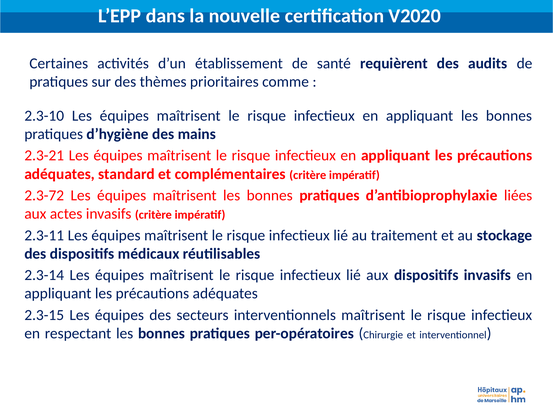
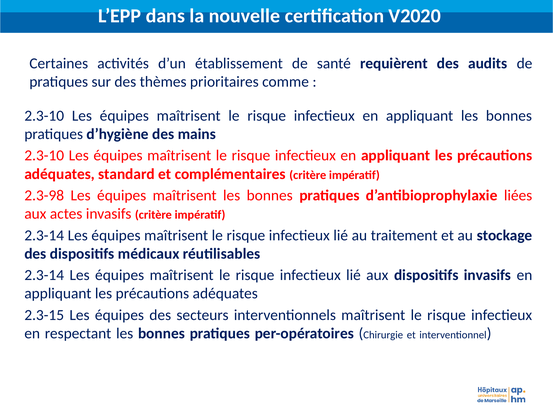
2.3-21: 2.3-21 -> 2.3-10 (44, 156)
2.3-72: 2.3-72 -> 2.3-98 (44, 196)
2.3-11: 2.3-11 -> 2.3-14 (44, 236)
